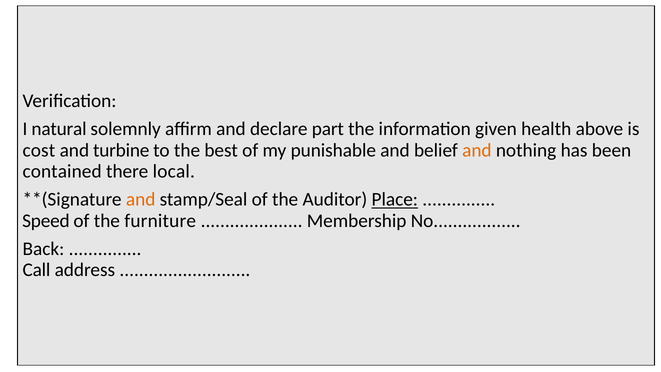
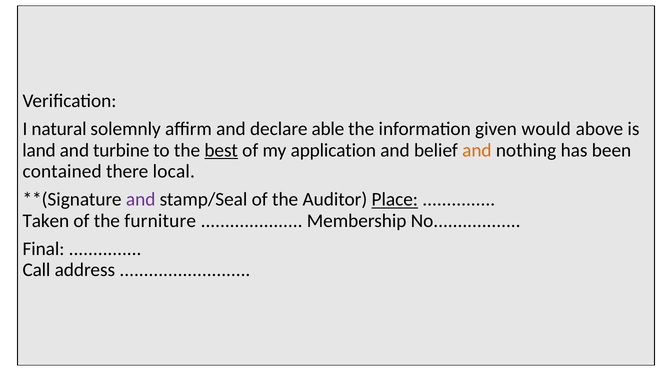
part: part -> able (328, 129)
health: health -> would (546, 129)
cost: cost -> land (39, 150)
best underline: none -> present (221, 150)
punishable: punishable -> application (333, 150)
and colour: orange -> purple (141, 199)
Speed: Speed -> Taken (46, 221)
Back: Back -> Final (43, 249)
